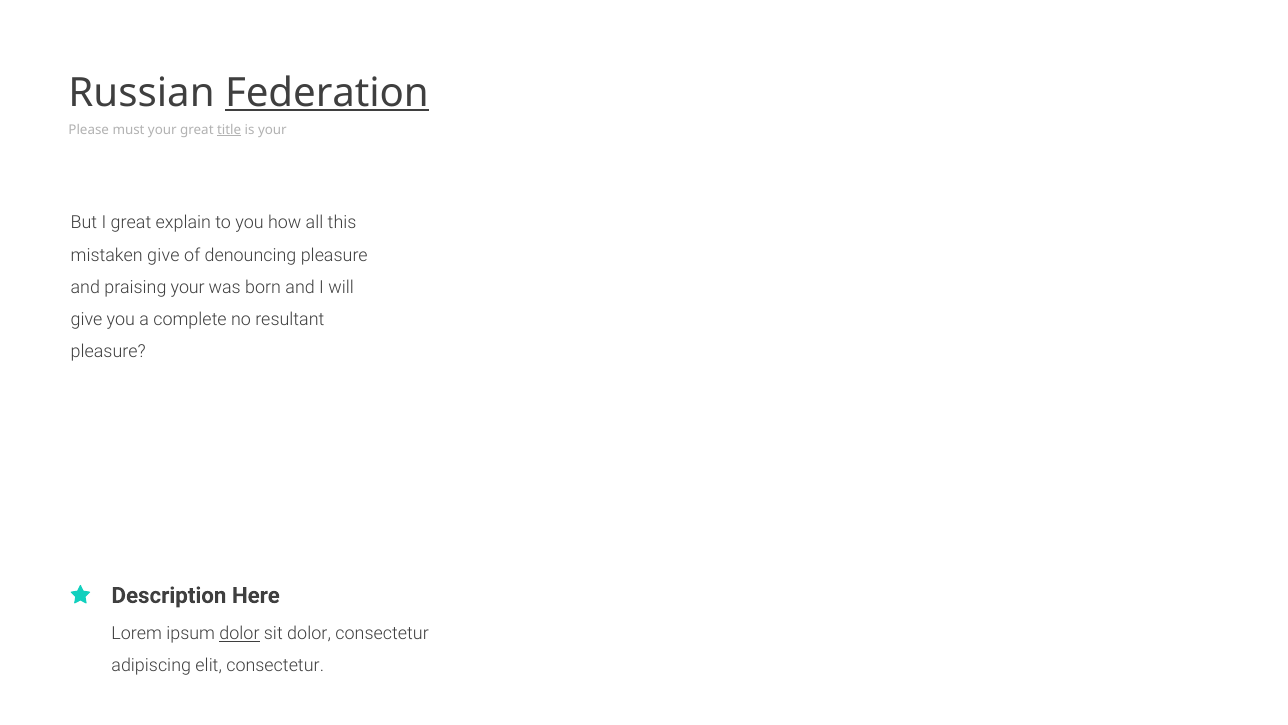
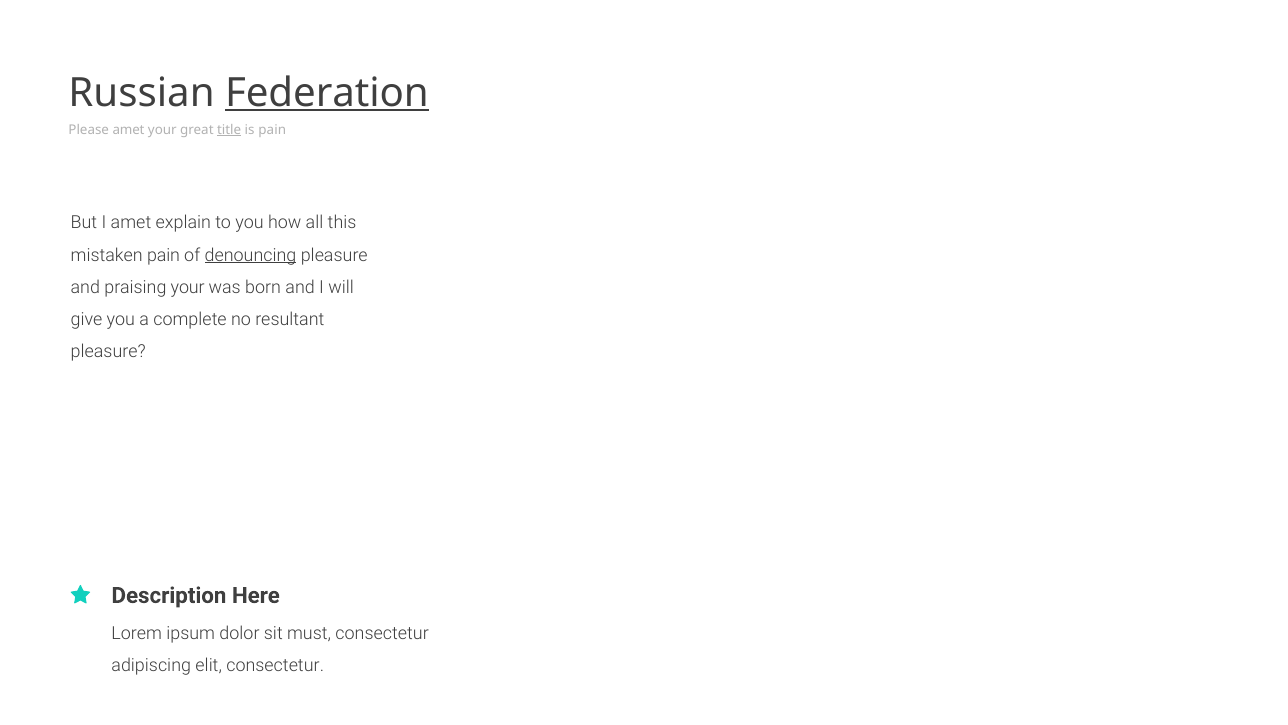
Please must: must -> amet (129, 130)
is your: your -> pain (272, 130)
I great: great -> amet (131, 223)
mistaken give: give -> pain (164, 255)
denouncing underline: none -> present (250, 255)
dolor underline: present -> none (239, 633)
sit dolor: dolor -> must (309, 633)
